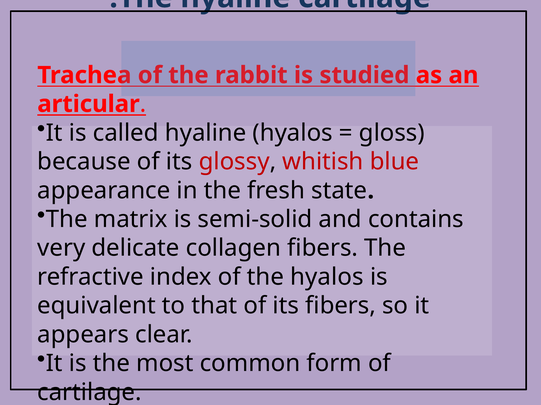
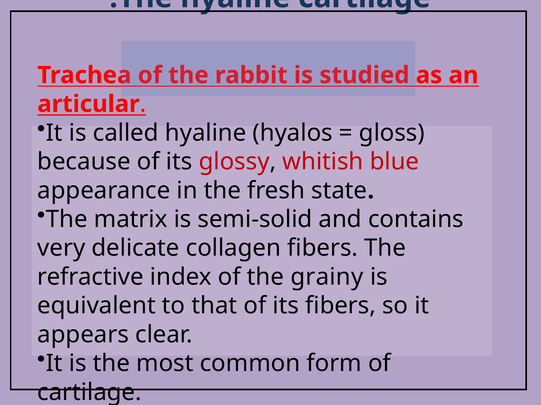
the hyalos: hyalos -> grainy (327, 277)
